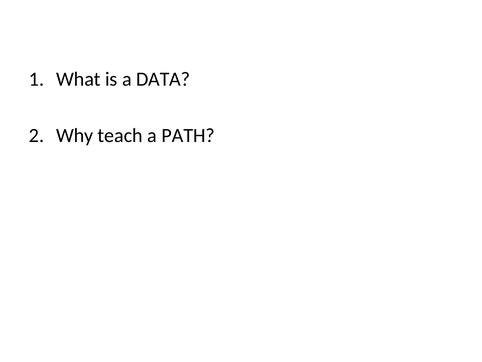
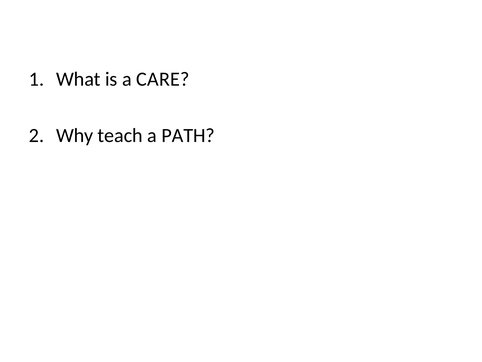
DATA: DATA -> CARE (163, 79)
